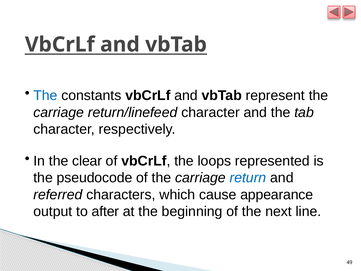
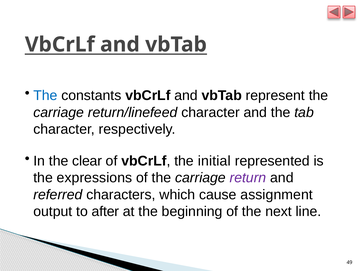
loops: loops -> initial (214, 161)
pseudocode: pseudocode -> expressions (94, 178)
return colour: blue -> purple (248, 178)
appearance: appearance -> assignment (277, 194)
